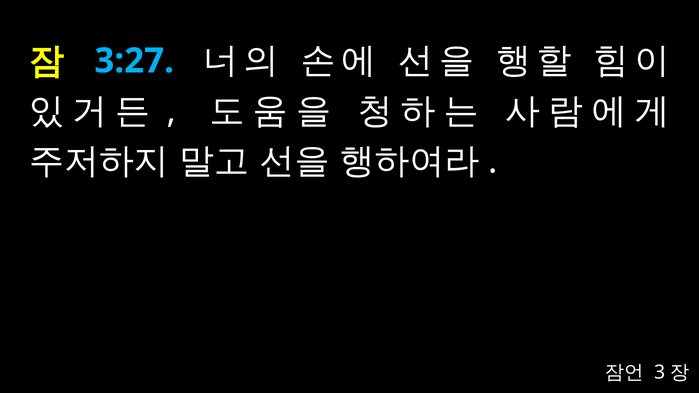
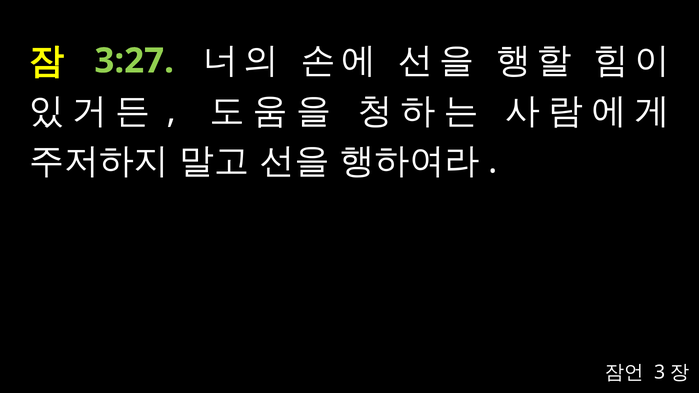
3:27 colour: light blue -> light green (134, 61)
